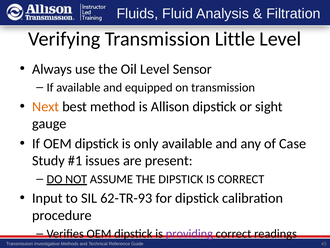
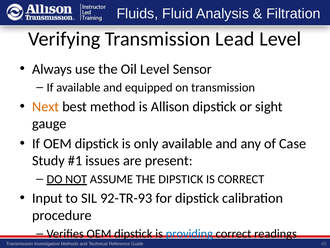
Little: Little -> Lead (235, 39)
62-TR-93: 62-TR-93 -> 92-TR-93 (126, 198)
providing colour: purple -> blue (189, 233)
